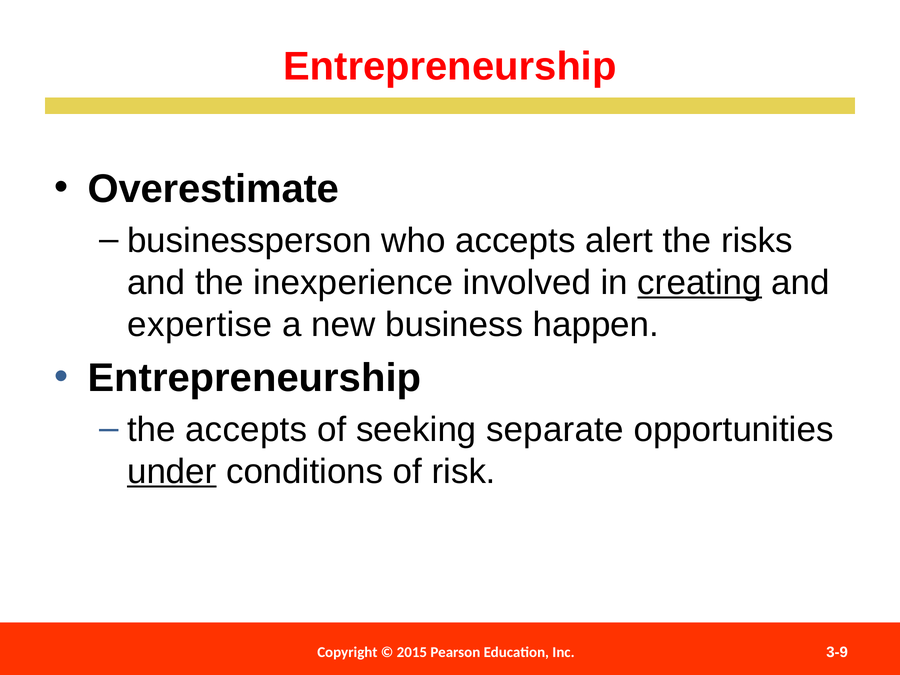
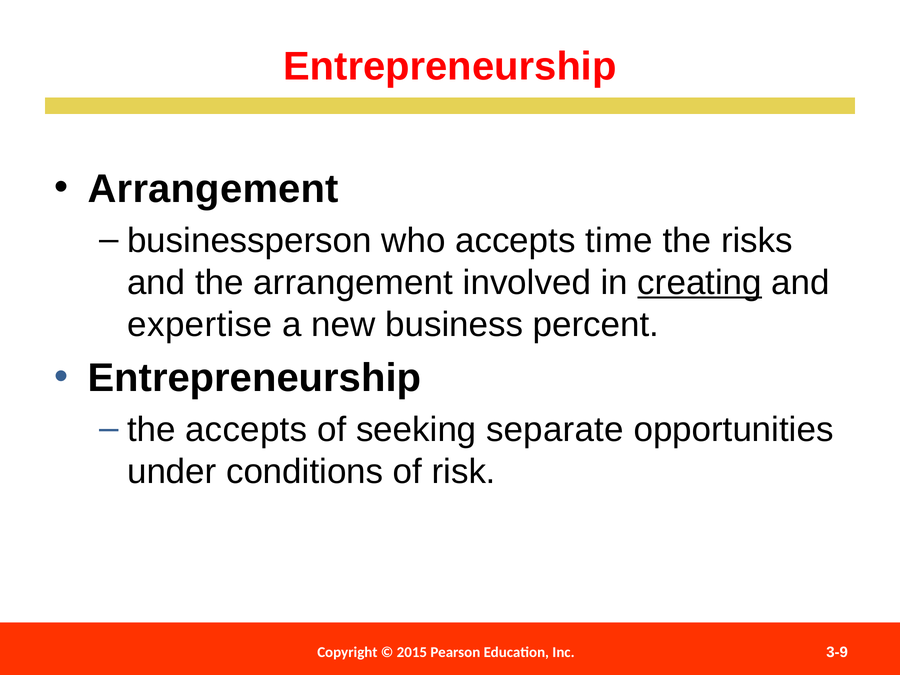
Overestimate: Overestimate -> Arrangement (213, 189)
alert: alert -> time (619, 240)
the inexperience: inexperience -> arrangement (353, 283)
happen: happen -> percent (596, 325)
under underline: present -> none (172, 472)
